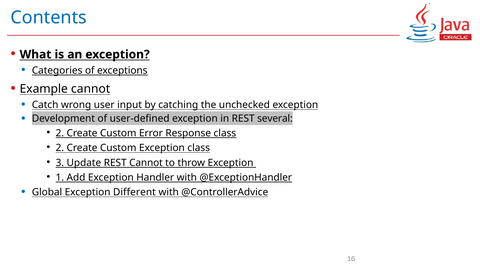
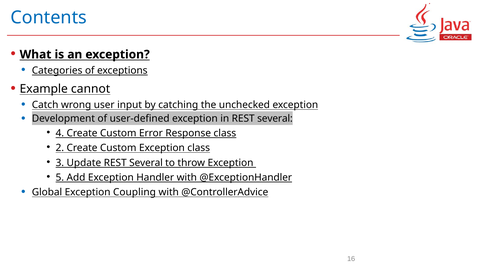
2: 2 -> 4 (60, 133)
Update REST Cannot: Cannot -> Several (146, 163)
1: 1 -> 5 (60, 178)
Different: Different -> Coupling (134, 192)
